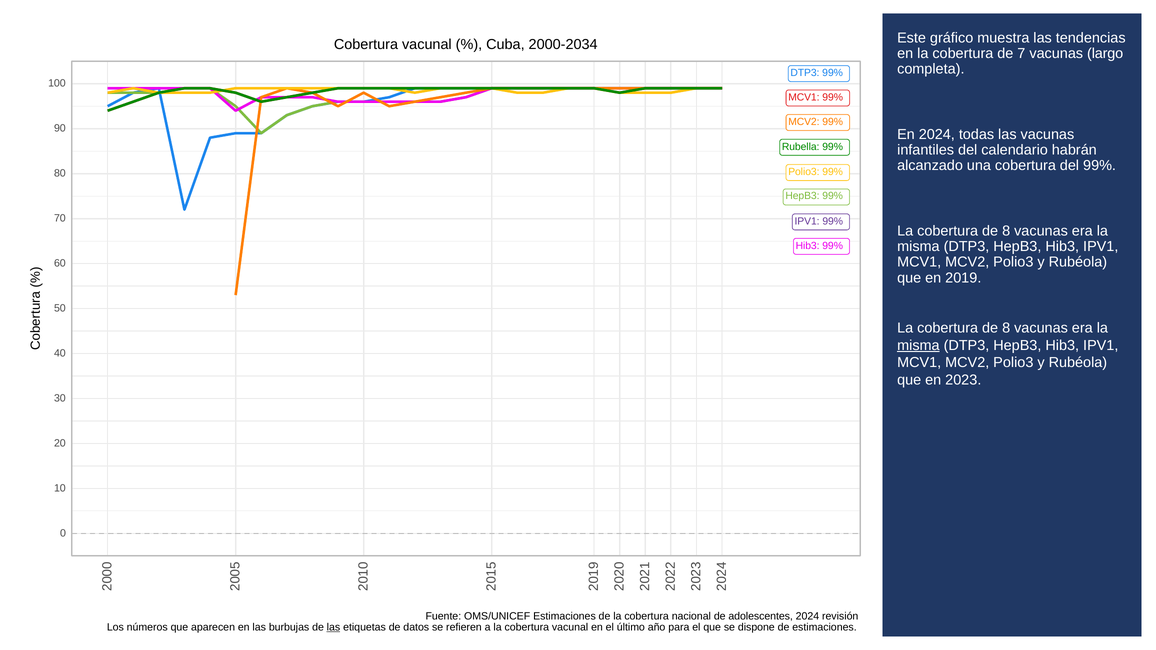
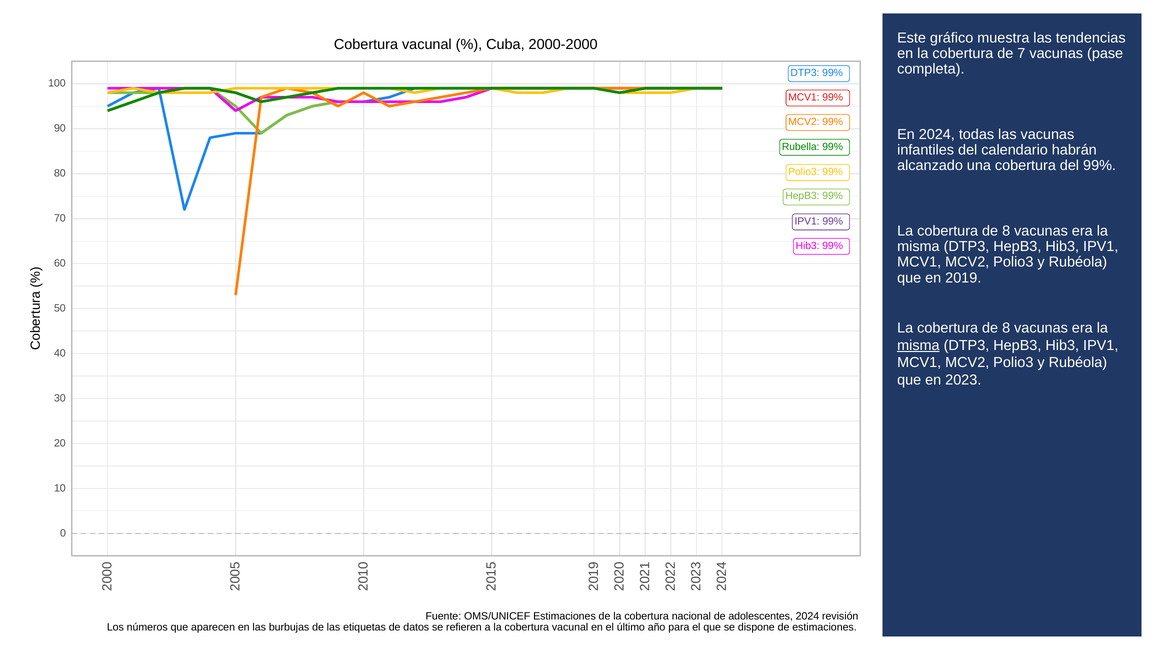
2000-2034: 2000-2034 -> 2000-2000 (563, 44)
largo: largo -> pase (1105, 54)
las underline: present -> none (333, 627)
